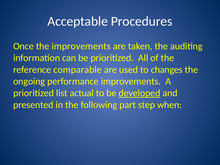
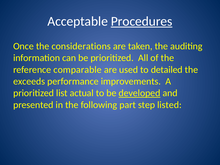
Procedures underline: none -> present (142, 21)
the improvements: improvements -> considerations (81, 46)
changes: changes -> detailed (167, 70)
ongoing: ongoing -> exceeds (29, 81)
when: when -> listed (169, 105)
